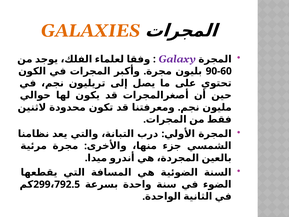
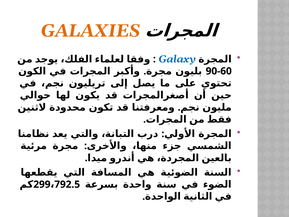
Galaxy colour: purple -> blue (177, 59)
